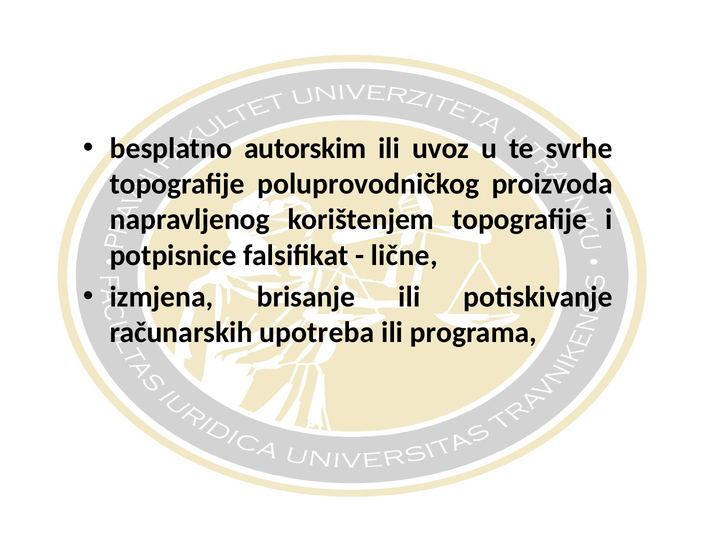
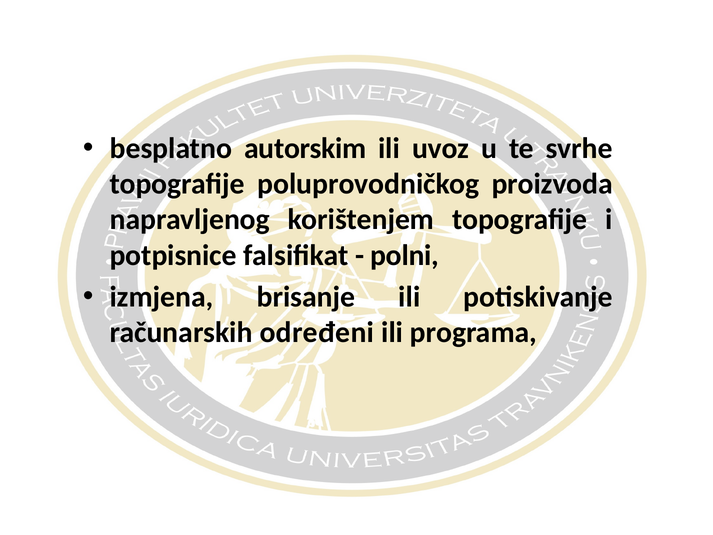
lične: lične -> polni (405, 255)
upotreba: upotreba -> određeni (317, 332)
